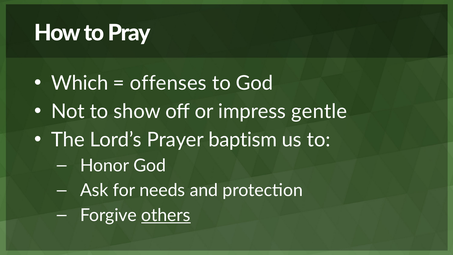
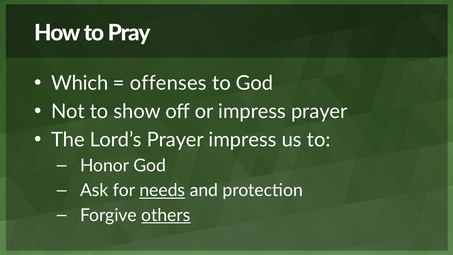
impress gentle: gentle -> prayer (319, 111)
Prayer baptism: baptism -> impress (243, 140)
needs underline: none -> present (162, 190)
